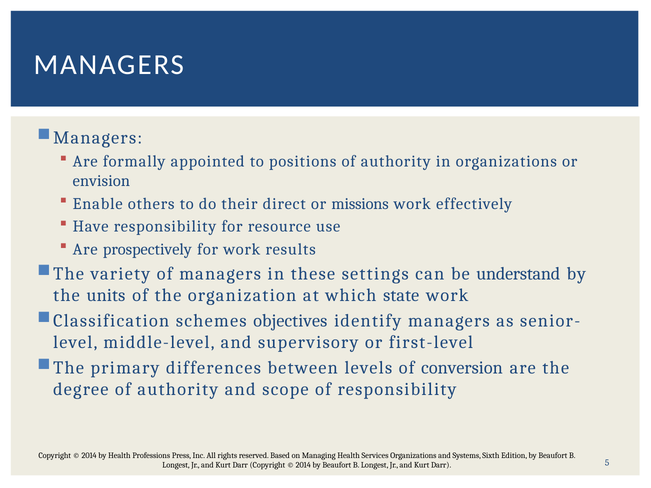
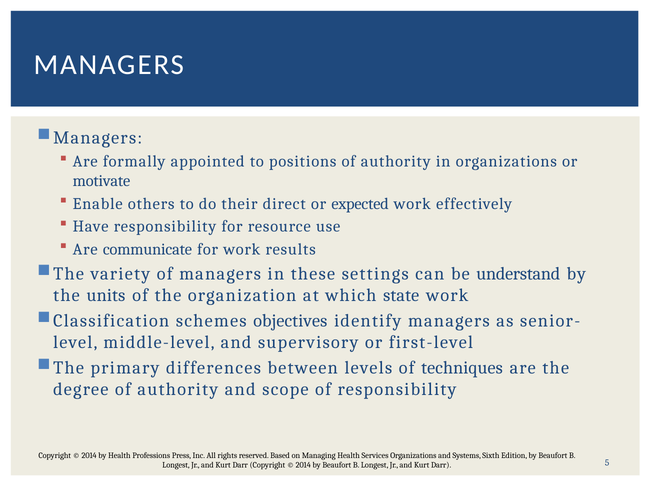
envision: envision -> motivate (101, 181)
missions: missions -> expected (360, 204)
prospectively: prospectively -> communicate (147, 249)
conversion: conversion -> techniques (462, 368)
